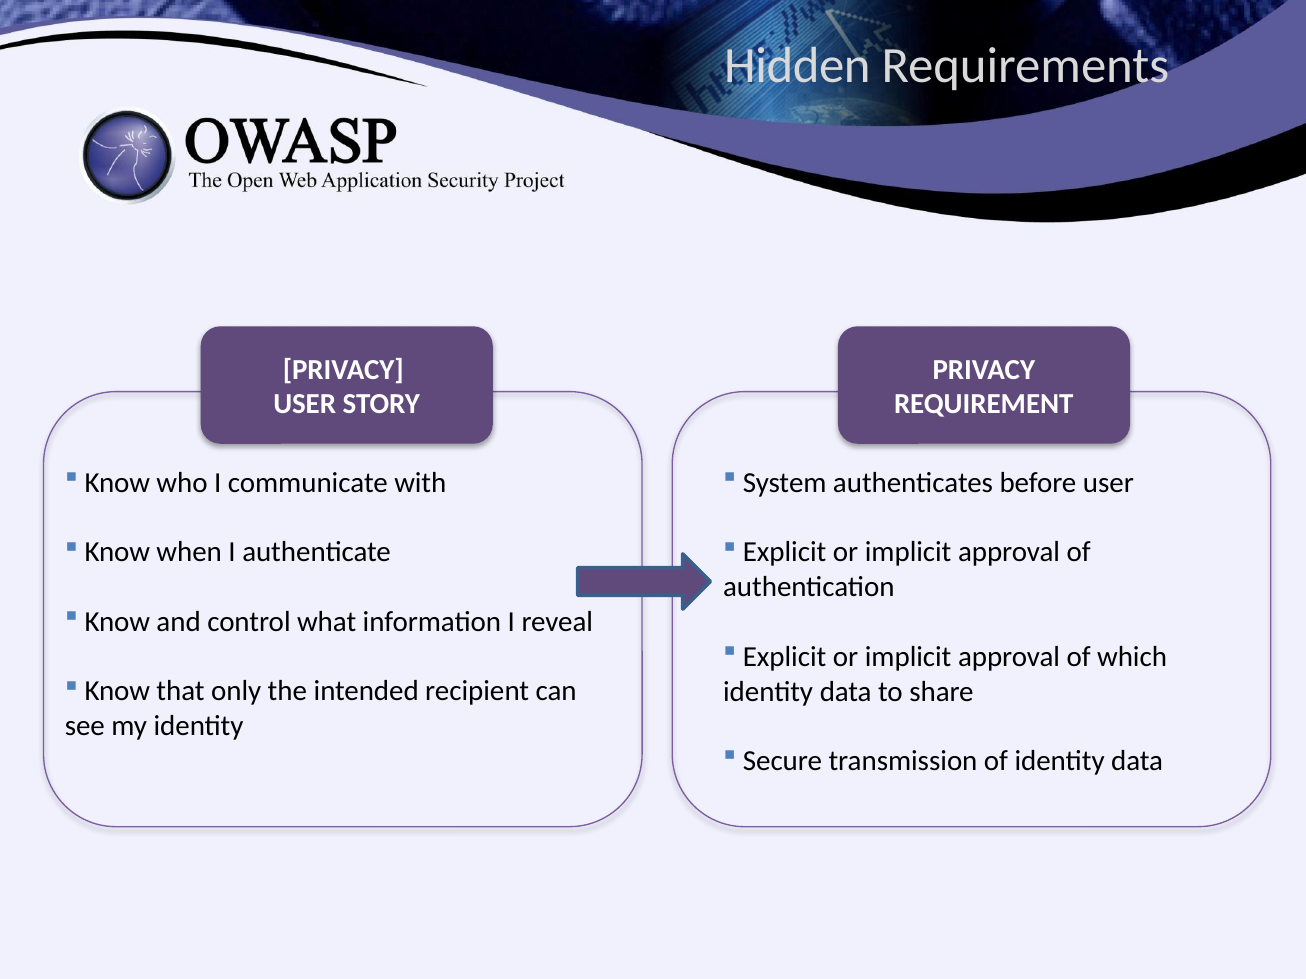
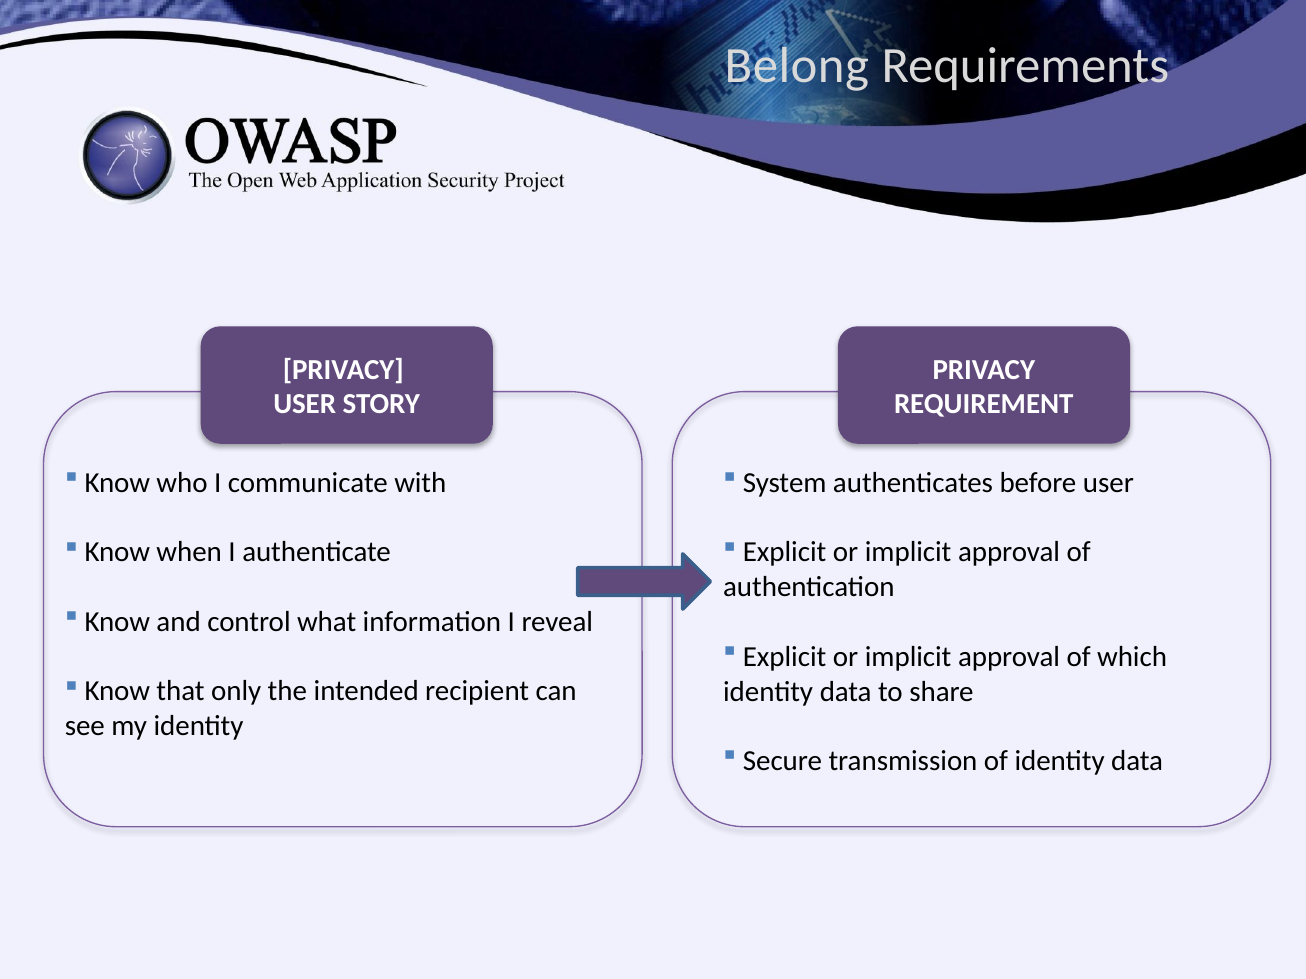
Hidden: Hidden -> Belong (797, 66)
